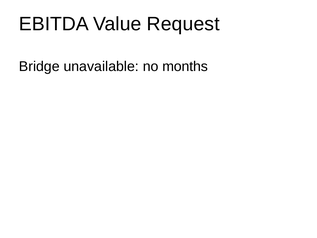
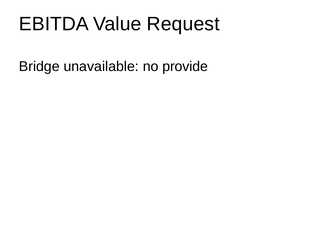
months: months -> provide (185, 66)
